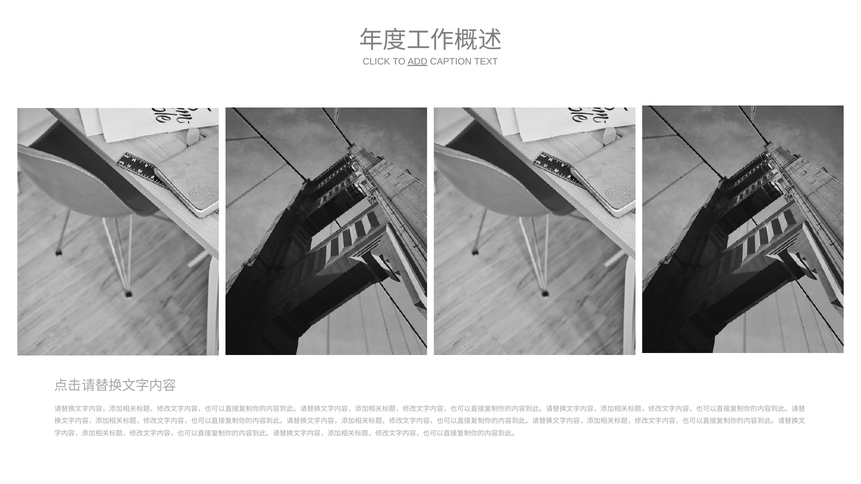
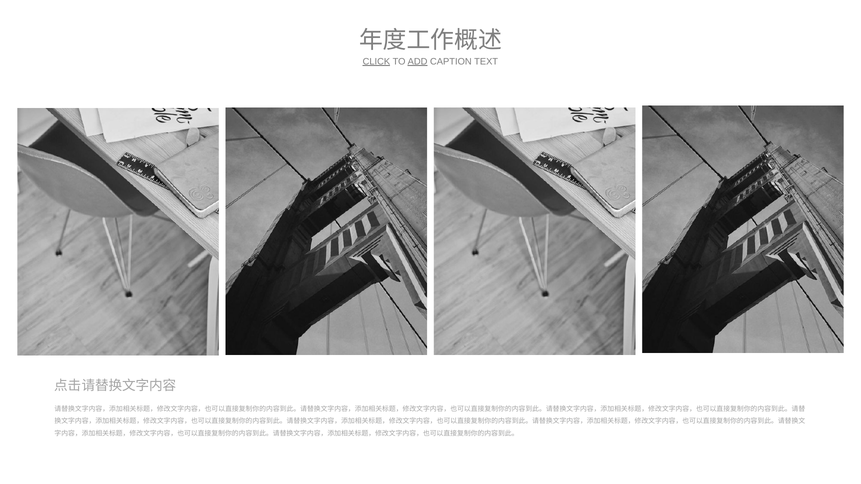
CLICK underline: none -> present (376, 61)
